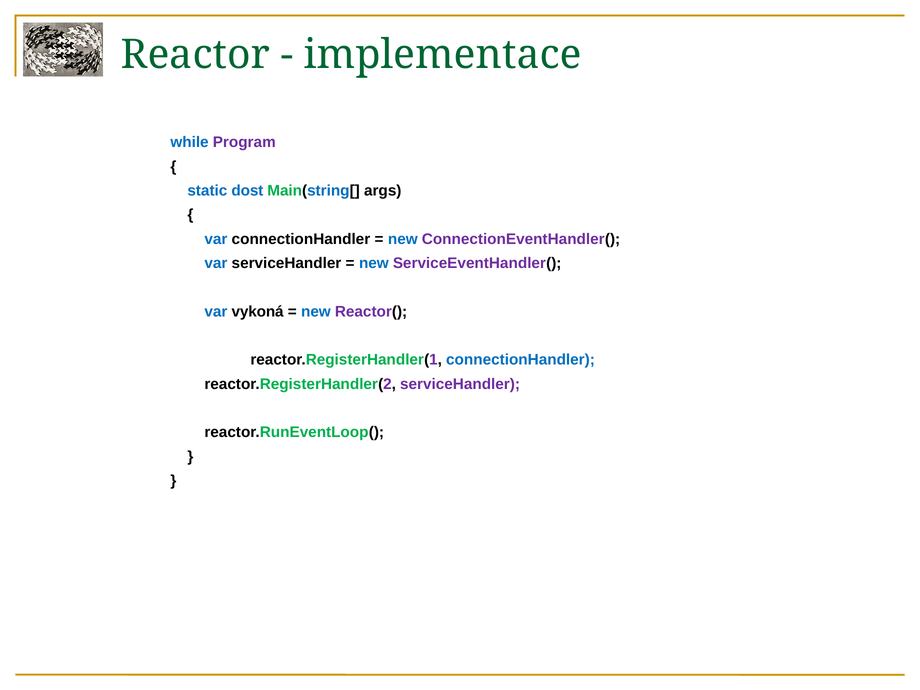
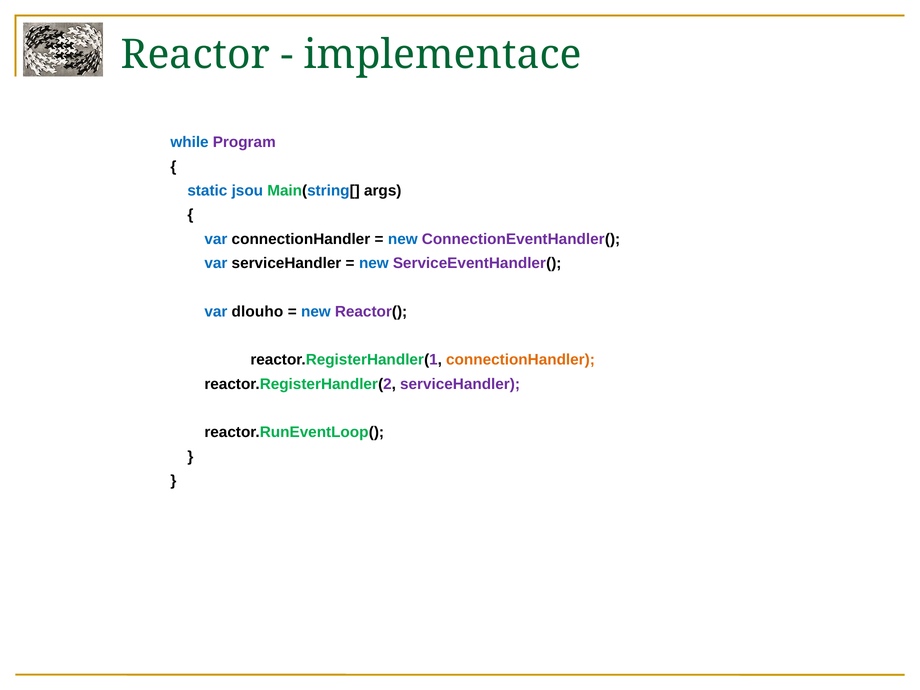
dost: dost -> jsou (247, 191)
vykoná: vykoná -> dlouho (257, 312)
connectionHandler colour: blue -> orange (521, 360)
